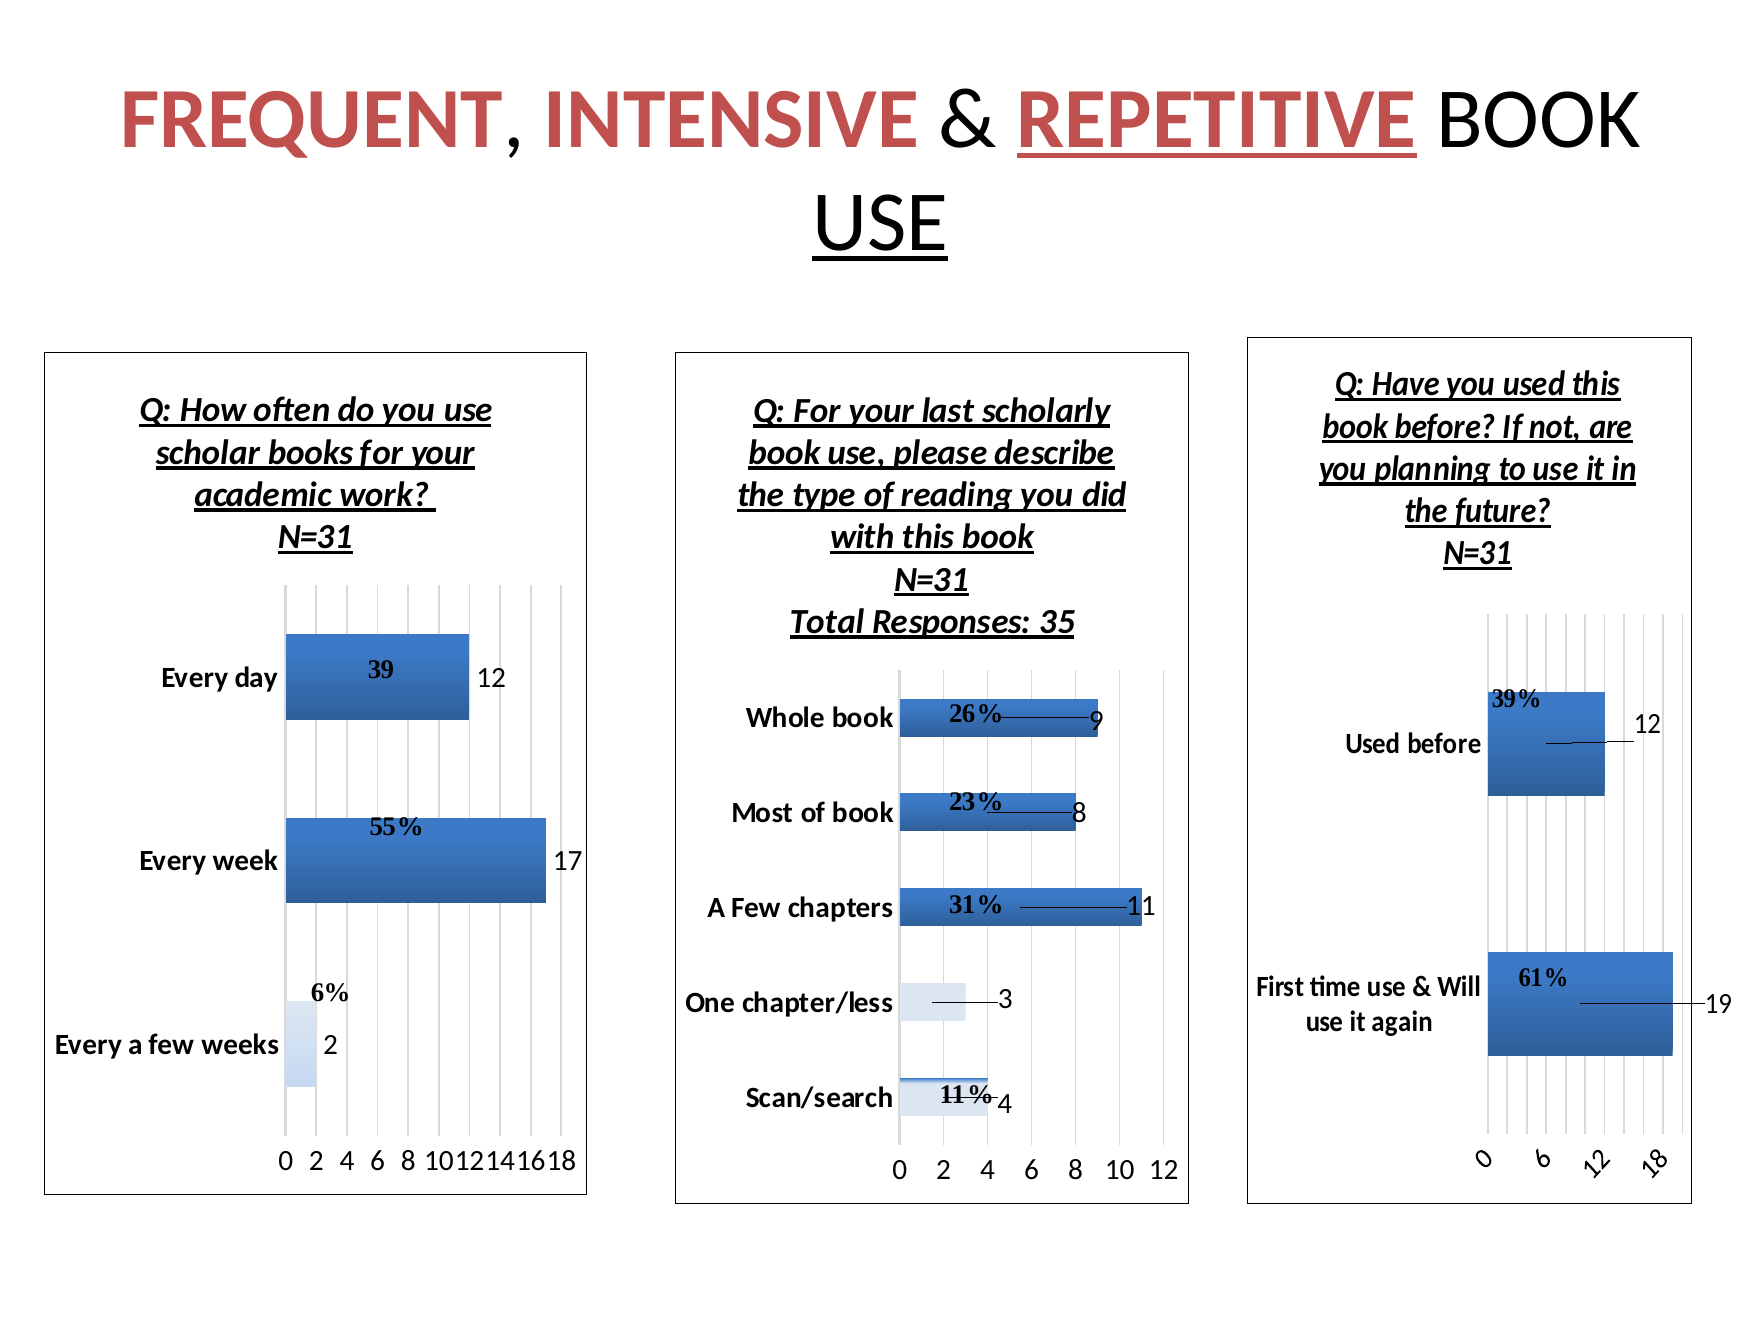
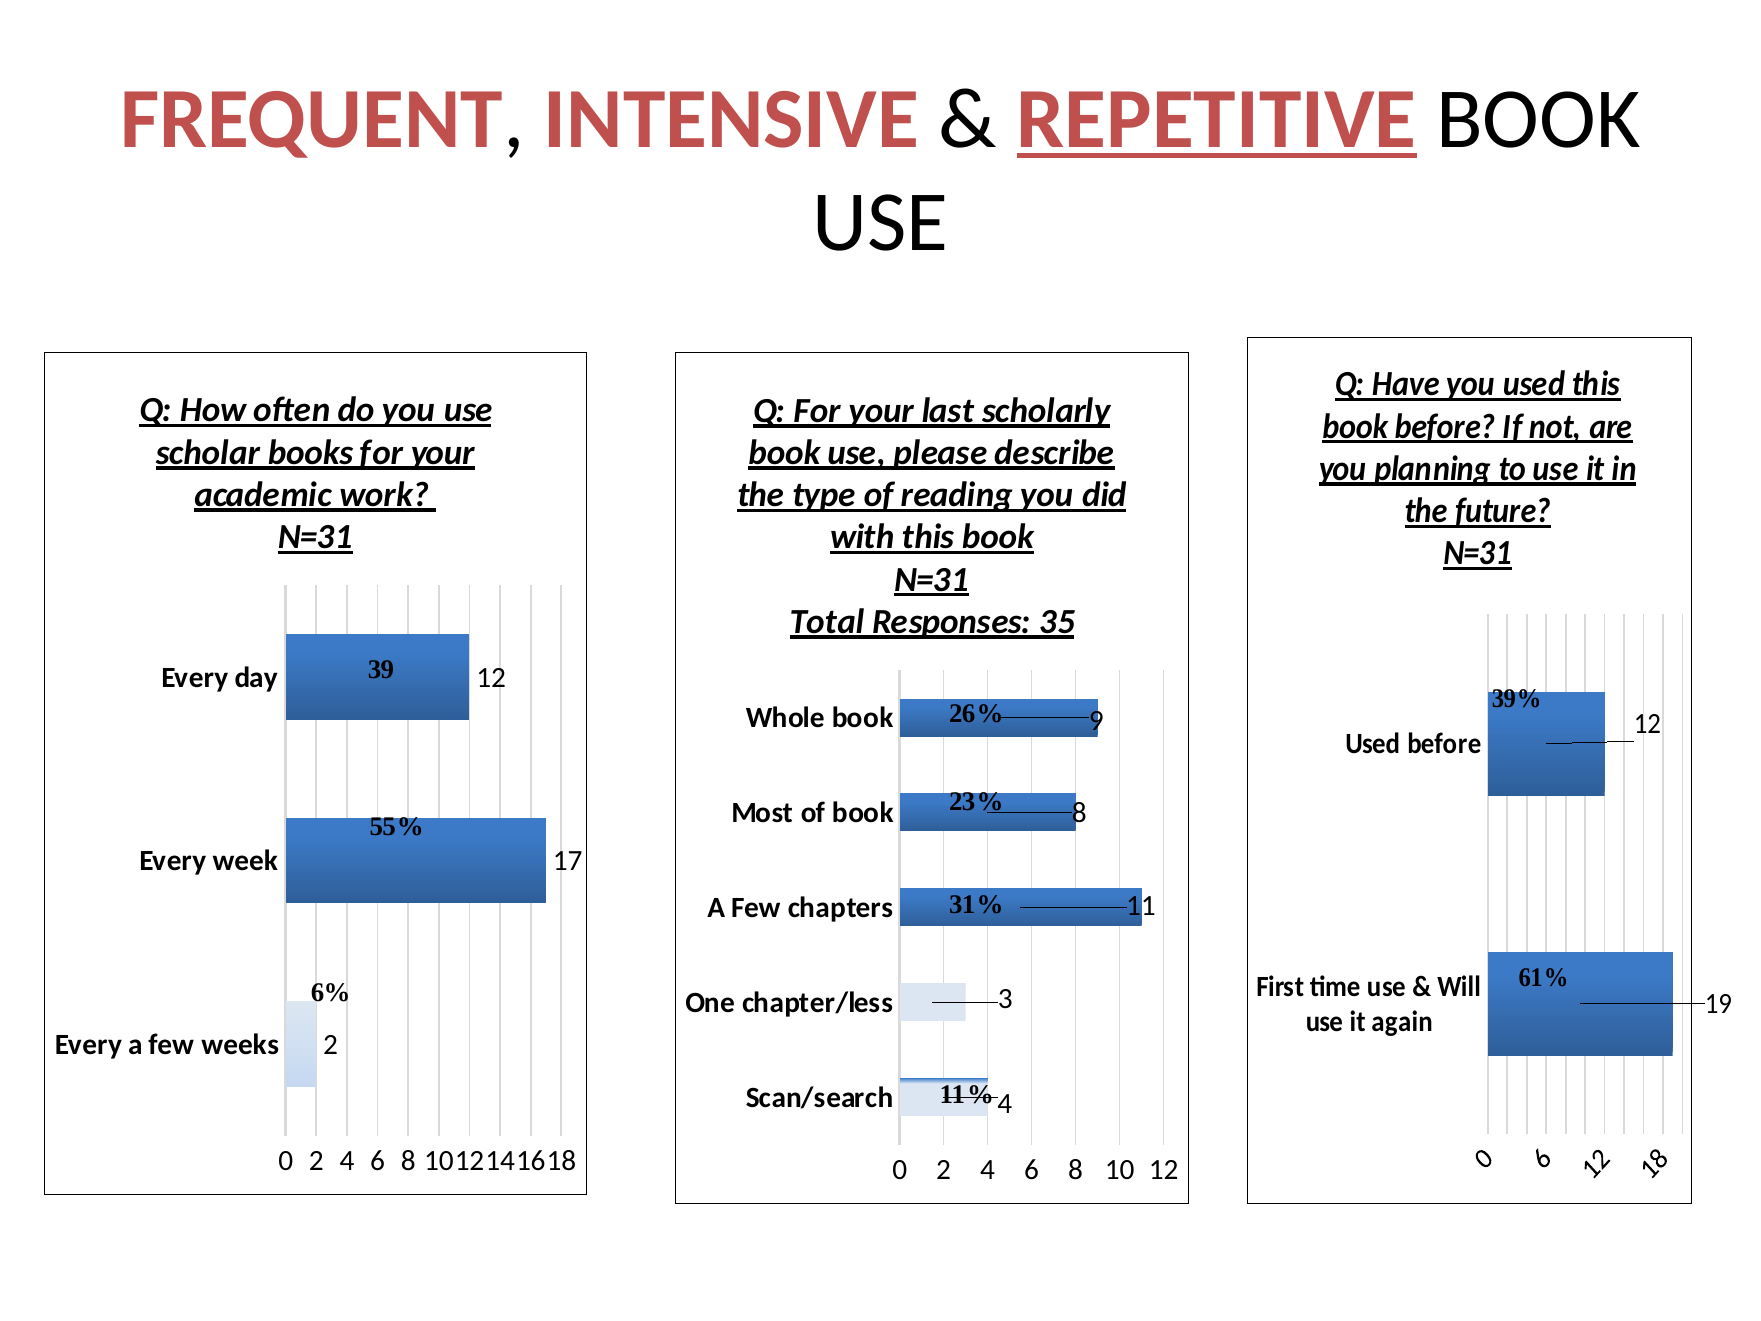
USE underline: present -> none (880, 222)
